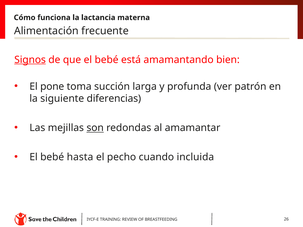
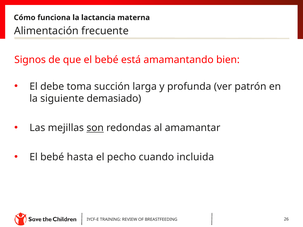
Signos underline: present -> none (30, 60)
pone: pone -> debe (52, 87)
diferencias: diferencias -> demasiado (114, 99)
